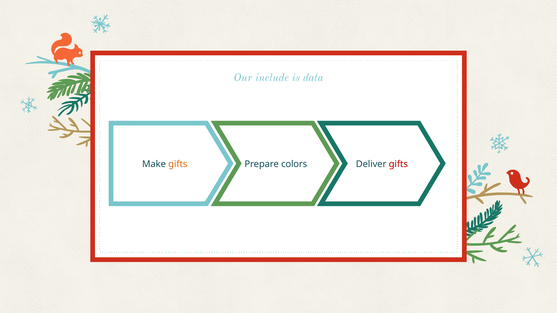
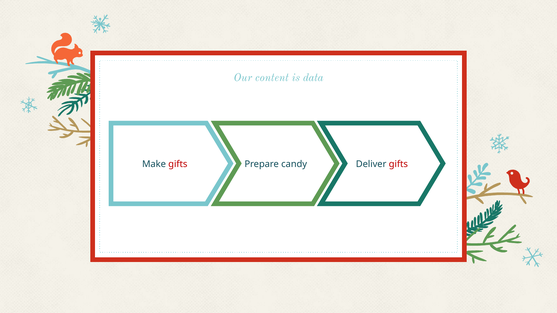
include: include -> content (272, 78)
gifts colour: orange -> red (178, 164)
colors: colors -> candy (294, 164)
